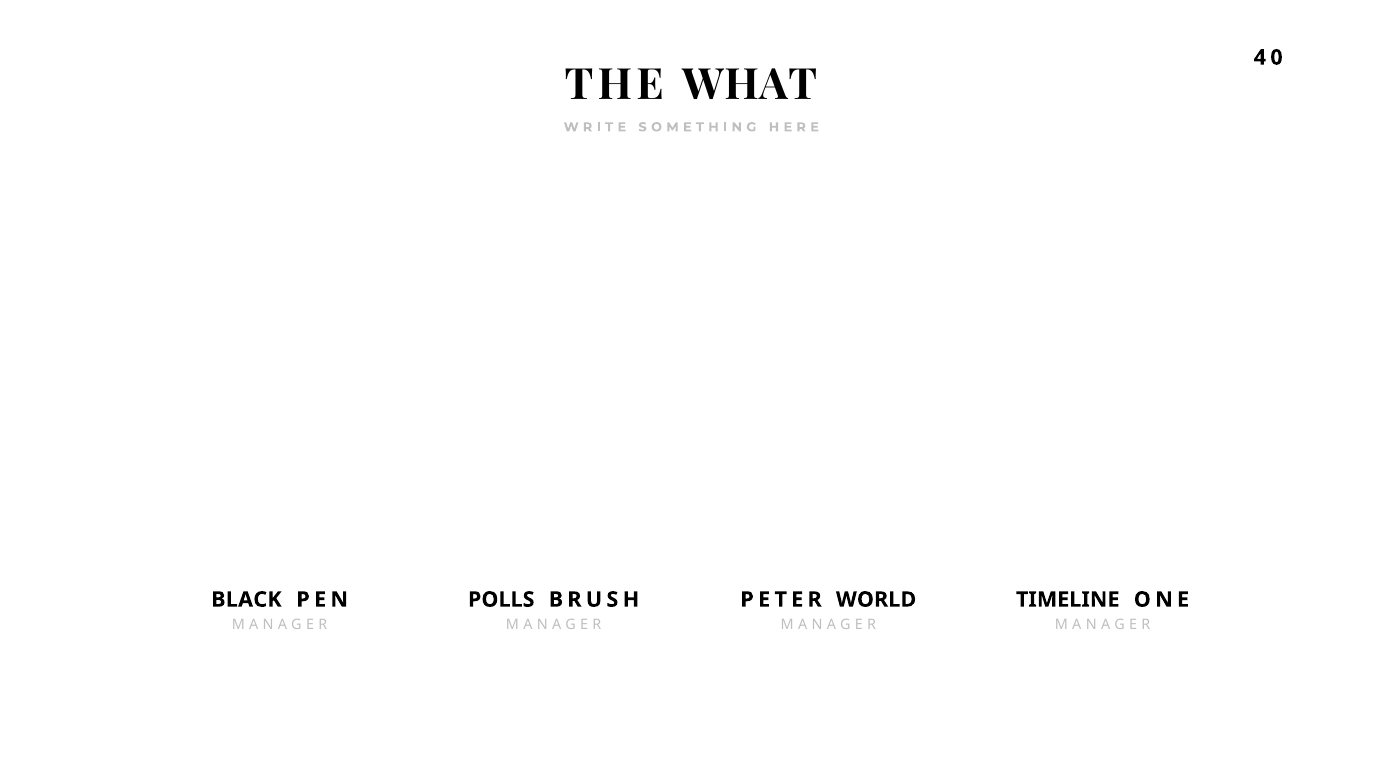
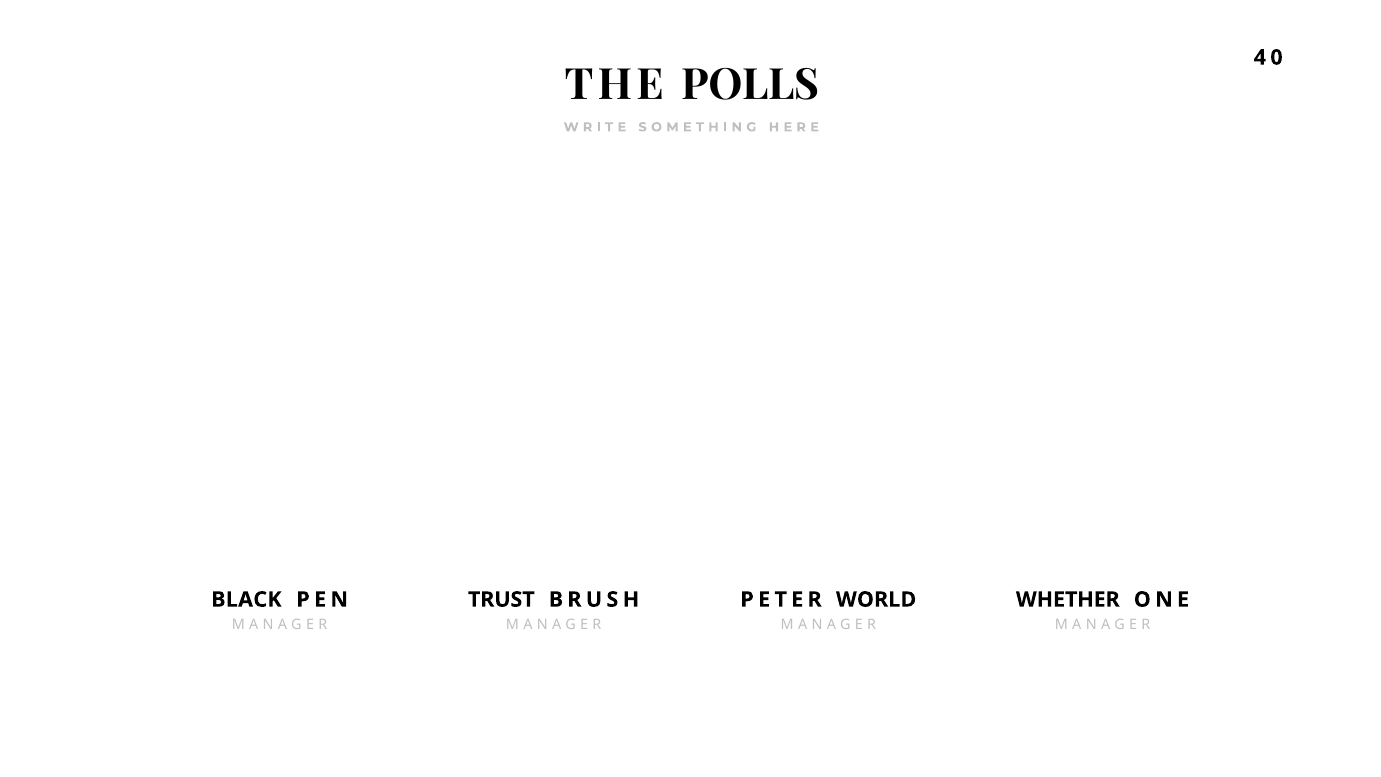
WHAT: WHAT -> POLLS (750, 85)
POLLS: POLLS -> TRUST (501, 600)
TIMELINE: TIMELINE -> WHETHER (1068, 600)
